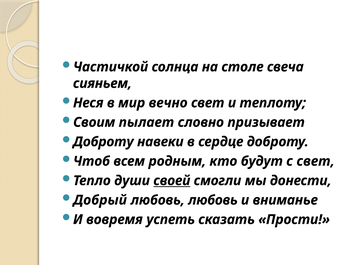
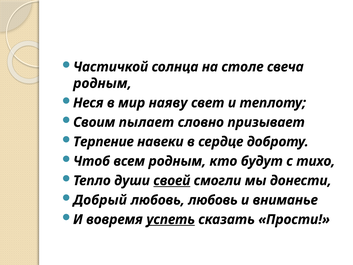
сияньем: сияньем -> родным (102, 83)
вечно: вечно -> наяву (168, 103)
Доброту: Доброту -> Терпение (103, 142)
с свет: свет -> тихо (316, 161)
успеть underline: none -> present (171, 219)
